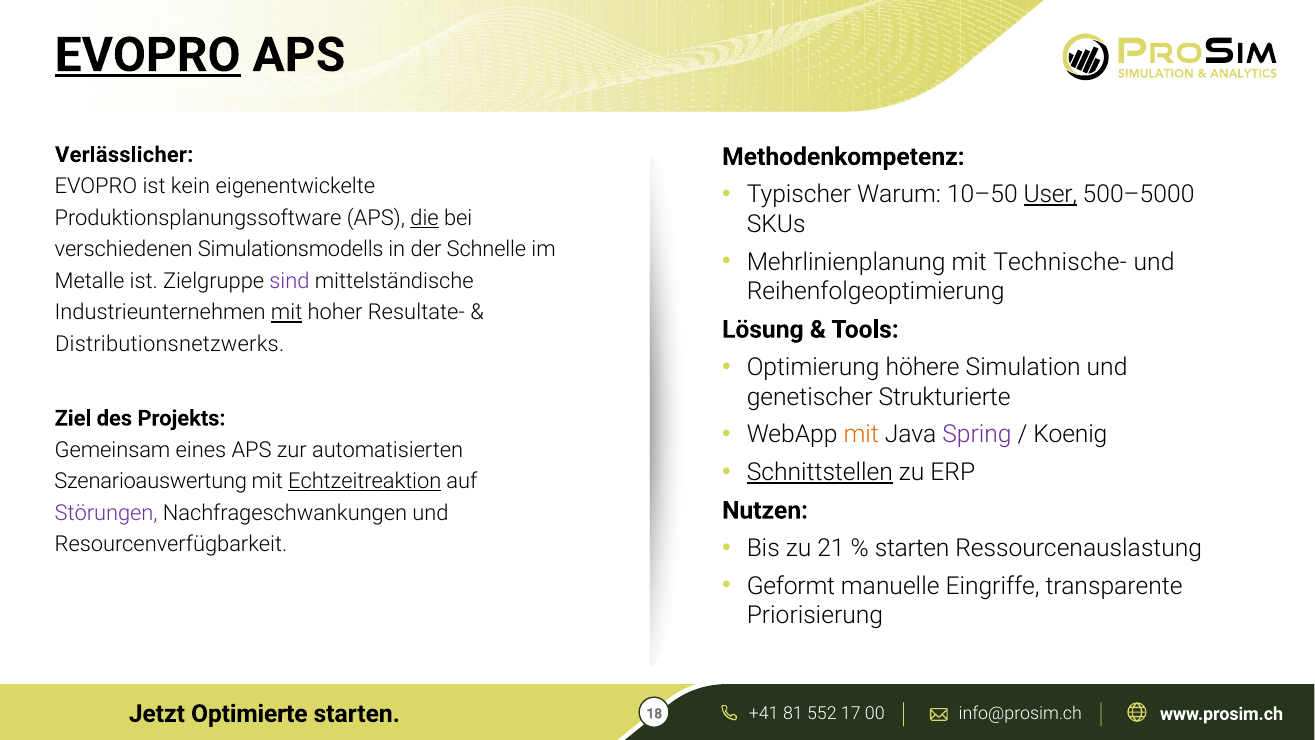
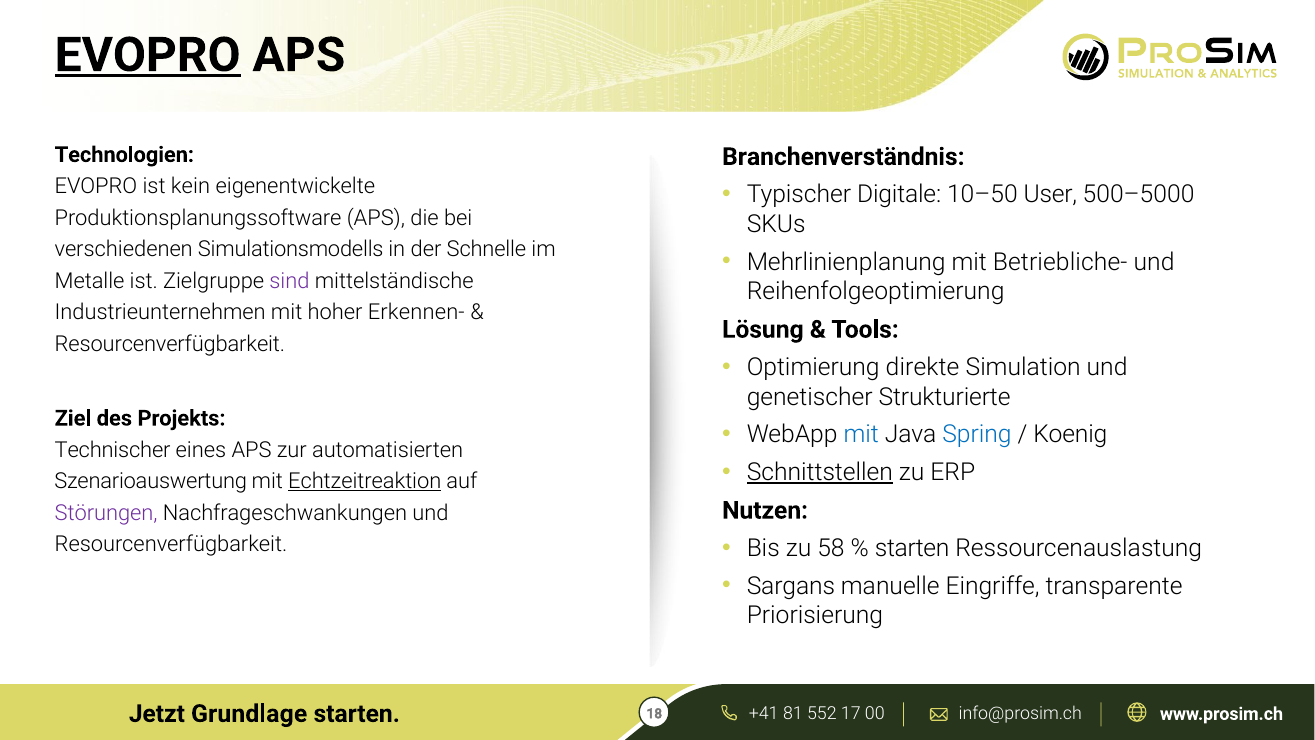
Verlässlicher: Verlässlicher -> Technologien (124, 155)
Methodenkompetenz: Methodenkompetenz -> Branchenverständnis (843, 157)
Warum: Warum -> Digitale (899, 195)
User underline: present -> none (1050, 195)
die underline: present -> none (425, 218)
Technische-: Technische- -> Betriebliche- (1060, 262)
mit underline: present -> none (287, 312)
Resultate-: Resultate- -> Erkennen- (416, 312)
Distributionsnetzwerks: Distributionsnetzwerks -> Resourcenverfügbarkeit (170, 344)
höhere: höhere -> direkte (923, 367)
mit colour: orange -> blue (861, 435)
Spring colour: purple -> blue (977, 435)
Gemeinsam: Gemeinsam -> Technischer (113, 450)
21: 21 -> 58 (831, 548)
Geformt: Geformt -> Sargans (791, 586)
Optimierte: Optimierte -> Grundlage (249, 713)
